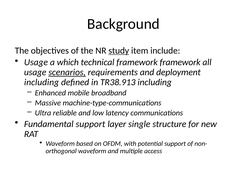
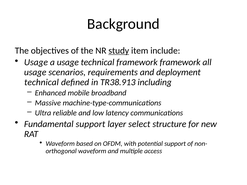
a which: which -> usage (68, 62)
scenarios underline: present -> none (67, 72)
including: including -> technical (42, 82)
single: single -> select (139, 124)
